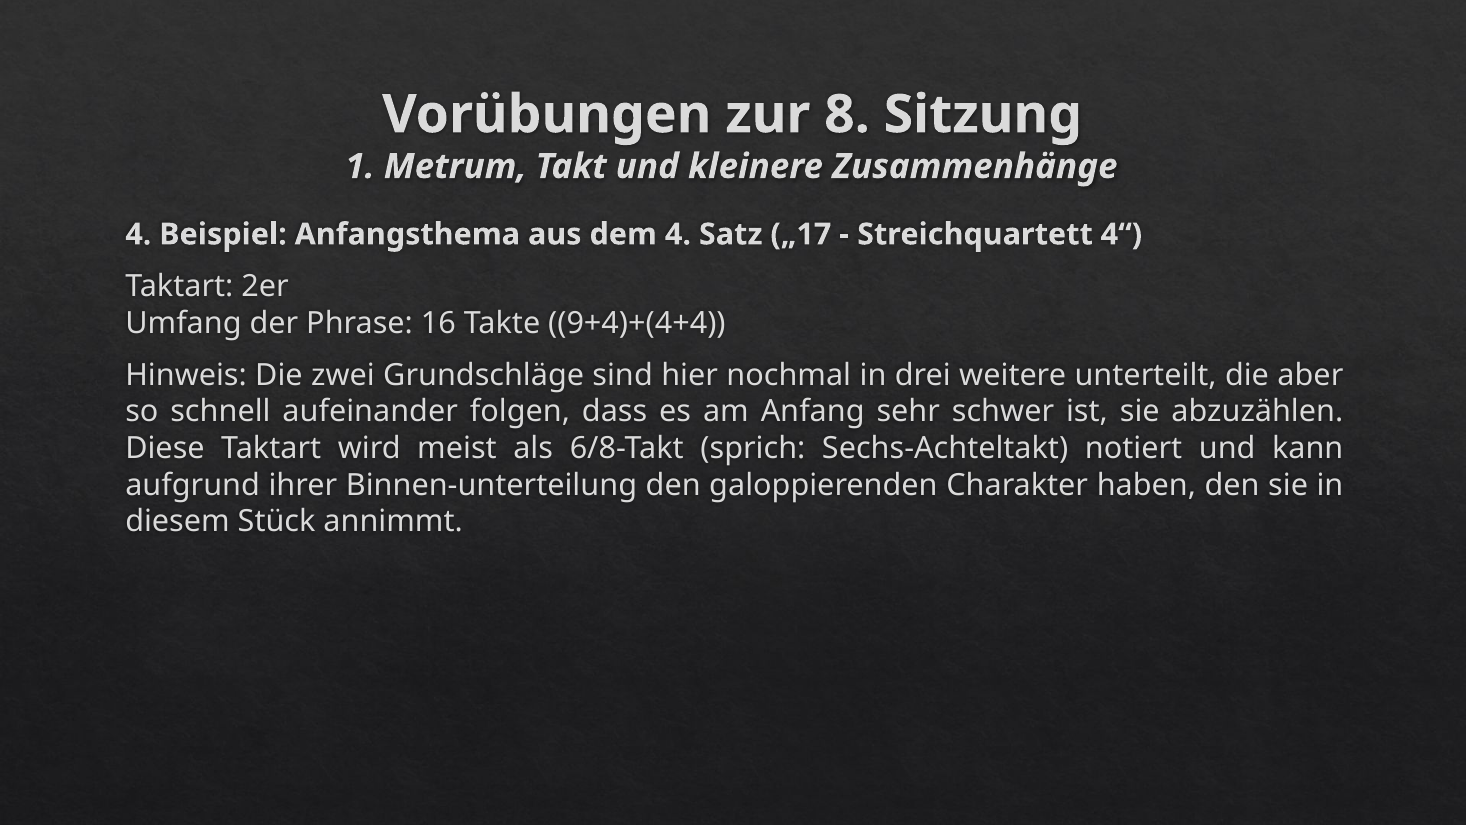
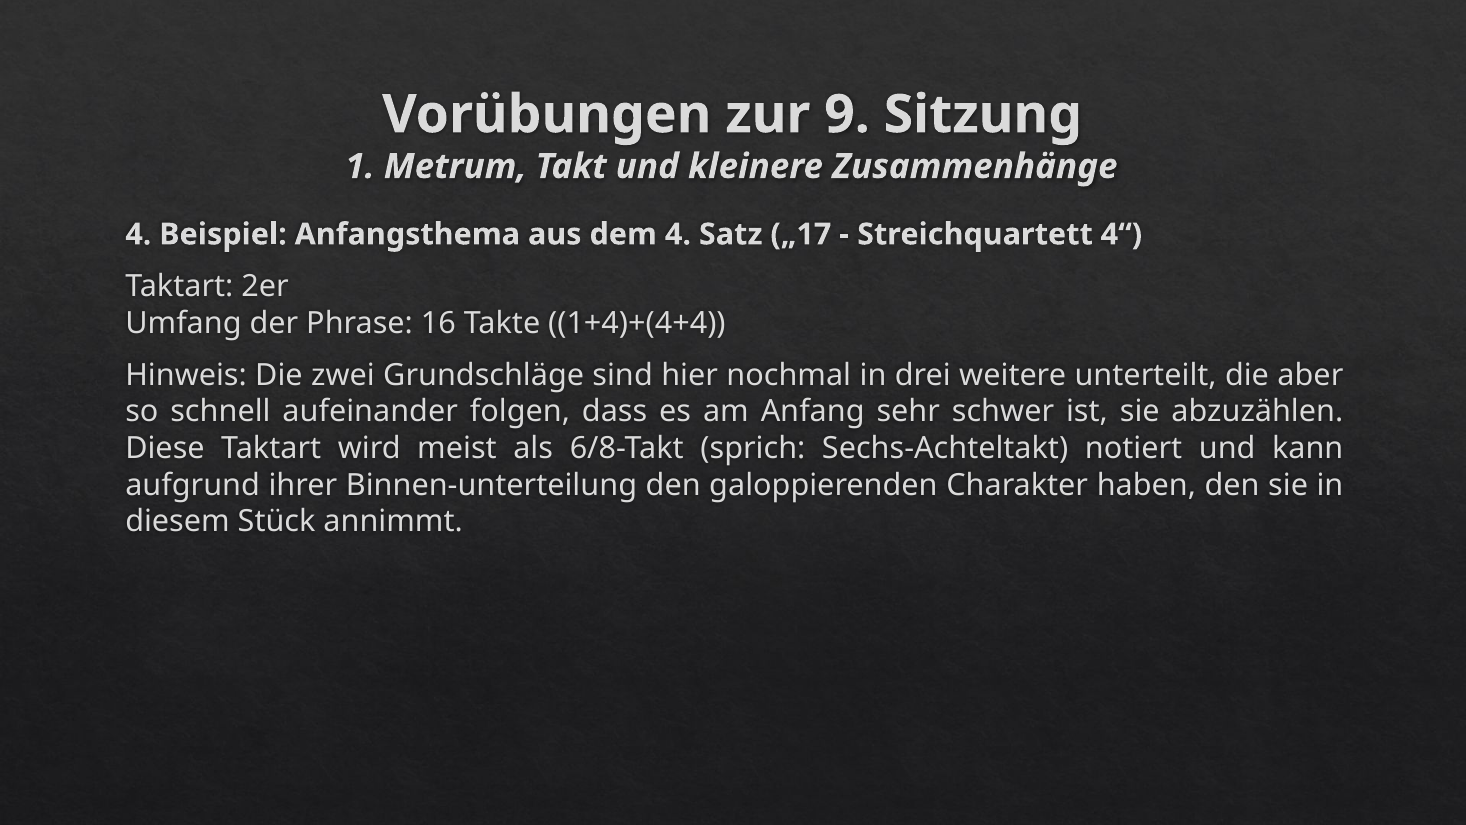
8: 8 -> 9 (847, 115)
9+4)+(4+4: 9+4)+(4+4 -> 1+4)+(4+4 (637, 323)
